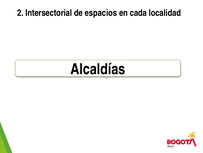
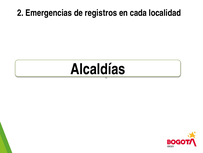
Intersectorial: Intersectorial -> Emergencias (49, 13)
espacios: espacios -> registros (101, 13)
